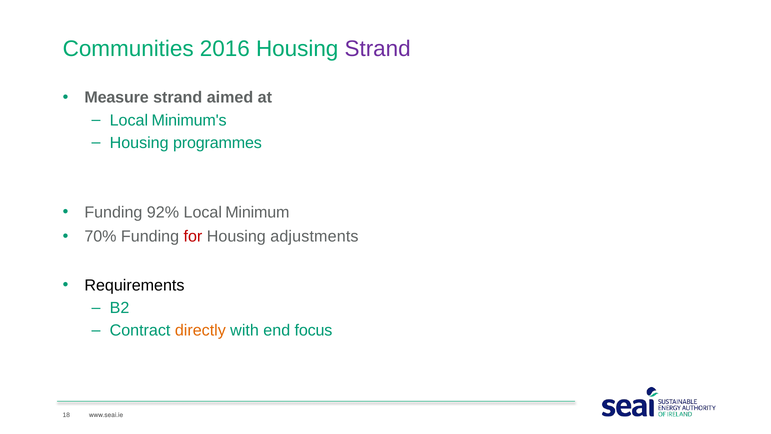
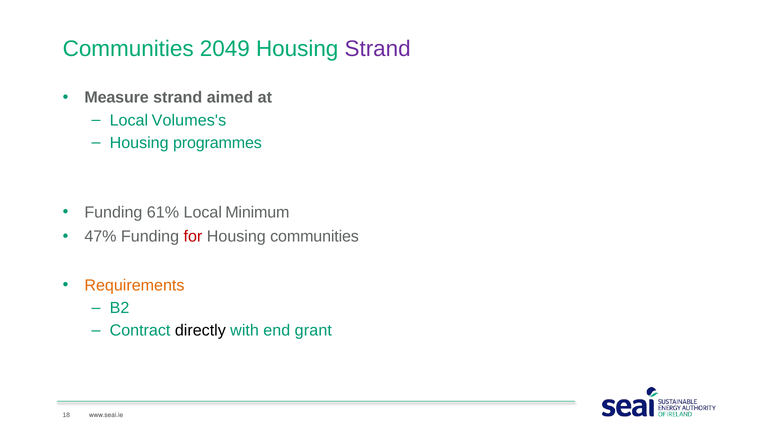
2016: 2016 -> 2049 (225, 49)
Minimum's: Minimum's -> Volumes's (189, 120)
92%: 92% -> 61% (163, 212)
70%: 70% -> 47% (100, 237)
Housing adjustments: adjustments -> communities (315, 237)
Requirements colour: black -> orange (134, 285)
directly colour: orange -> black (200, 330)
focus: focus -> grant (313, 330)
